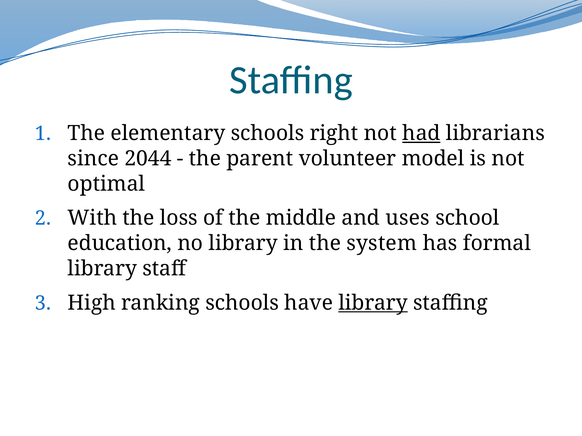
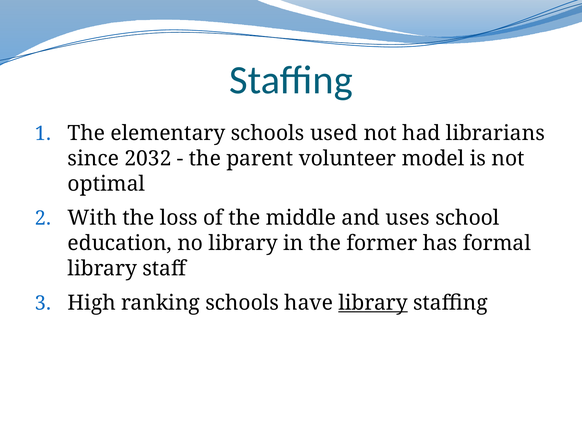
right: right -> used (334, 133)
had underline: present -> none (421, 133)
2044: 2044 -> 2032 (148, 159)
system: system -> former (382, 244)
